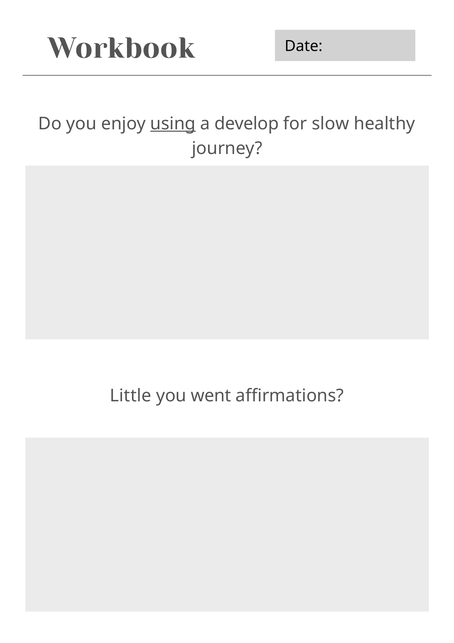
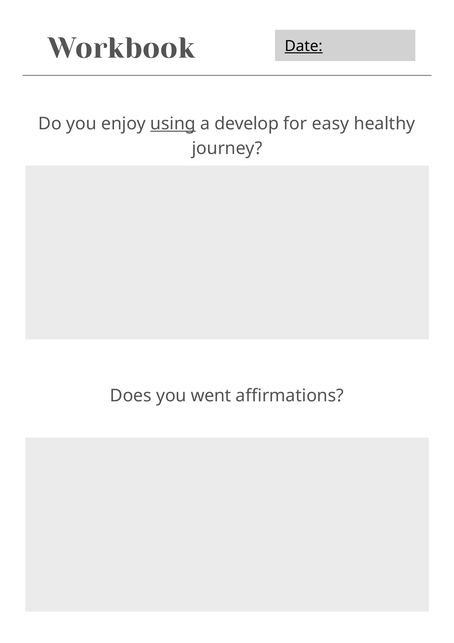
Date underline: none -> present (304, 46)
slow: slow -> easy (330, 124)
Little: Little -> Does (131, 395)
